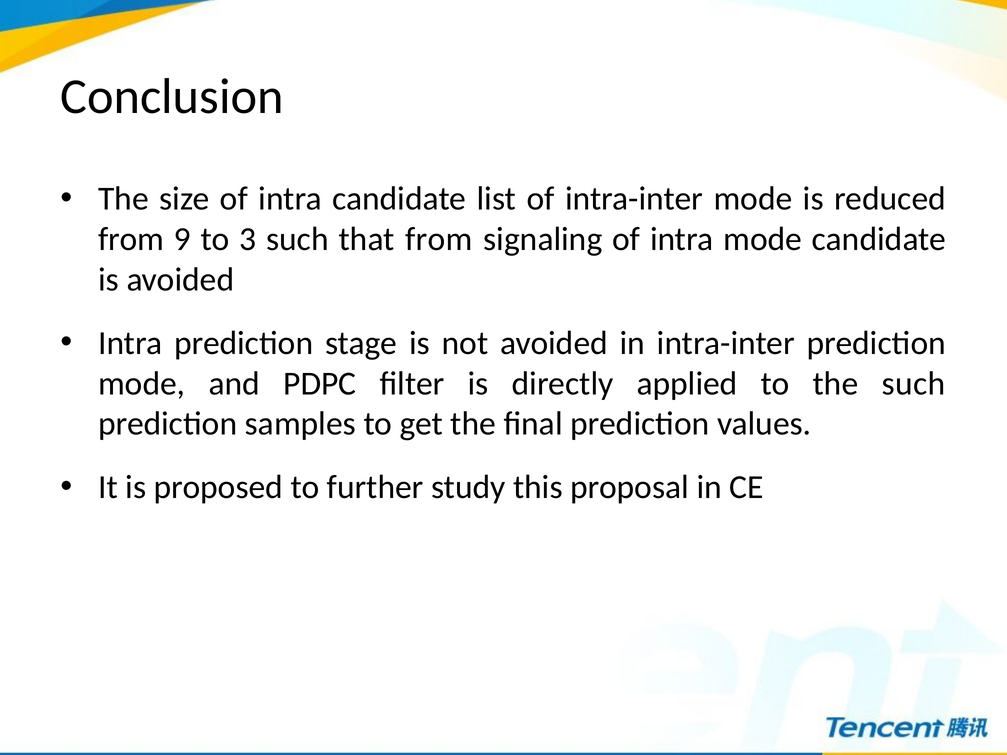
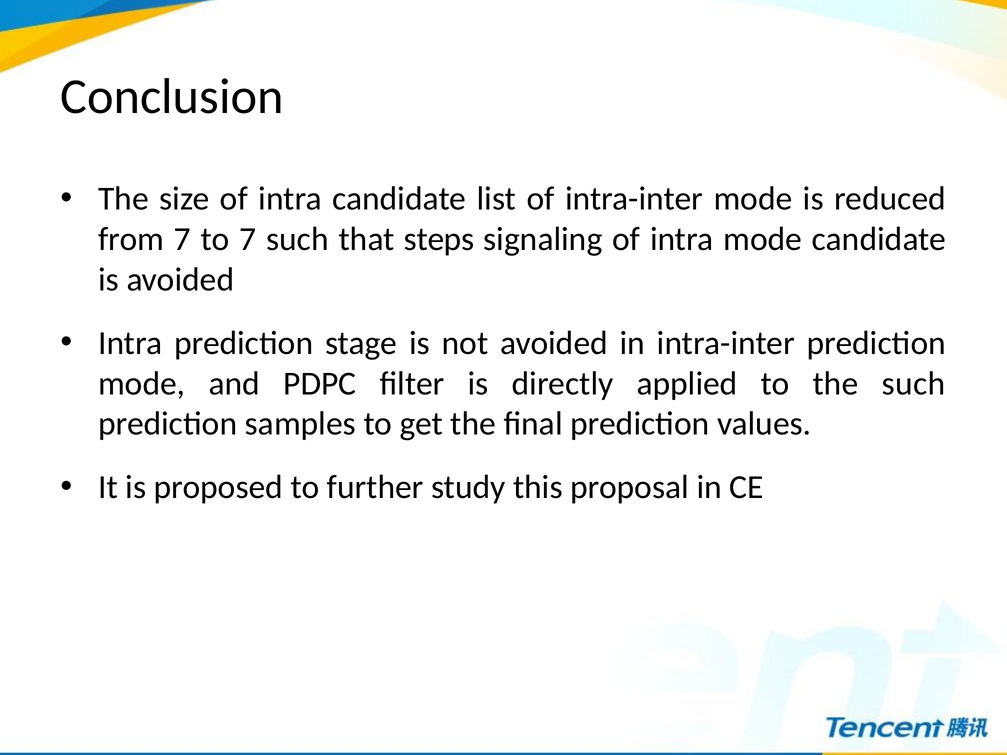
from 9: 9 -> 7 (182, 239)
to 3: 3 -> 7 (248, 239)
that from: from -> steps (439, 239)
